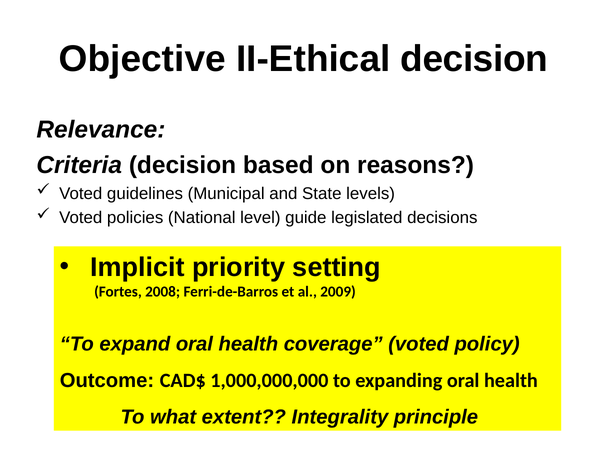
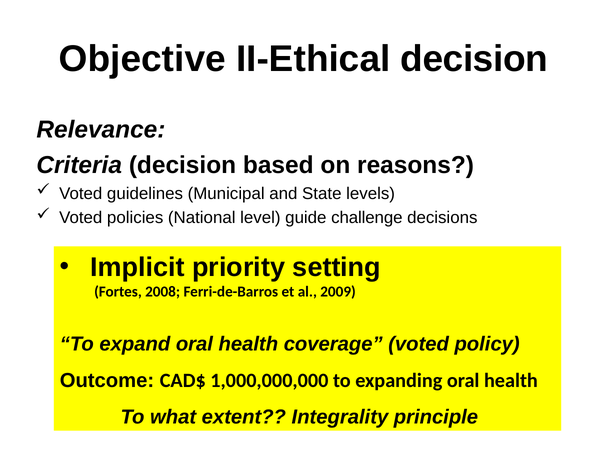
legislated: legislated -> challenge (367, 217)
